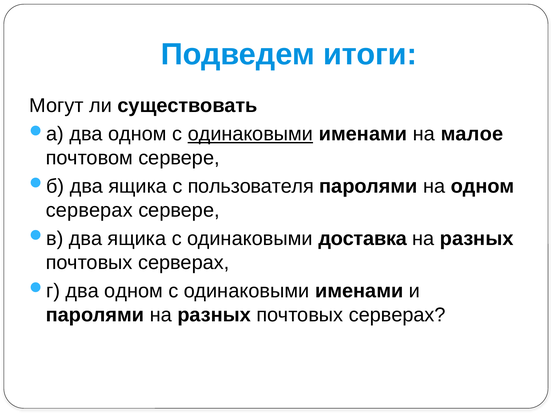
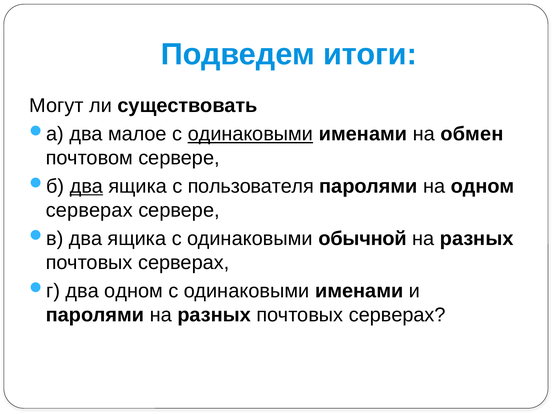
одном: одном -> малое (137, 134)
малое: малое -> обмен (472, 134)
два underline: none -> present (86, 186)
доставка: доставка -> обычной (363, 239)
